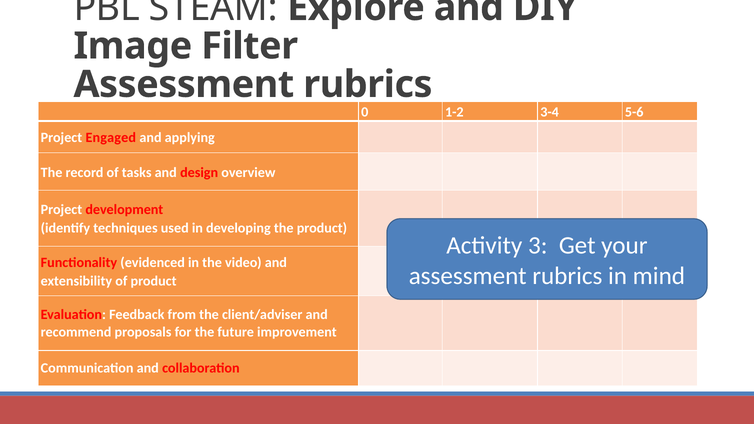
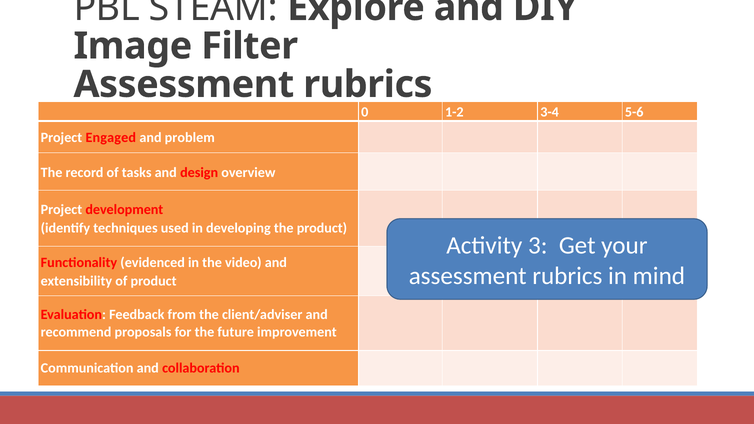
applying: applying -> problem (190, 138)
